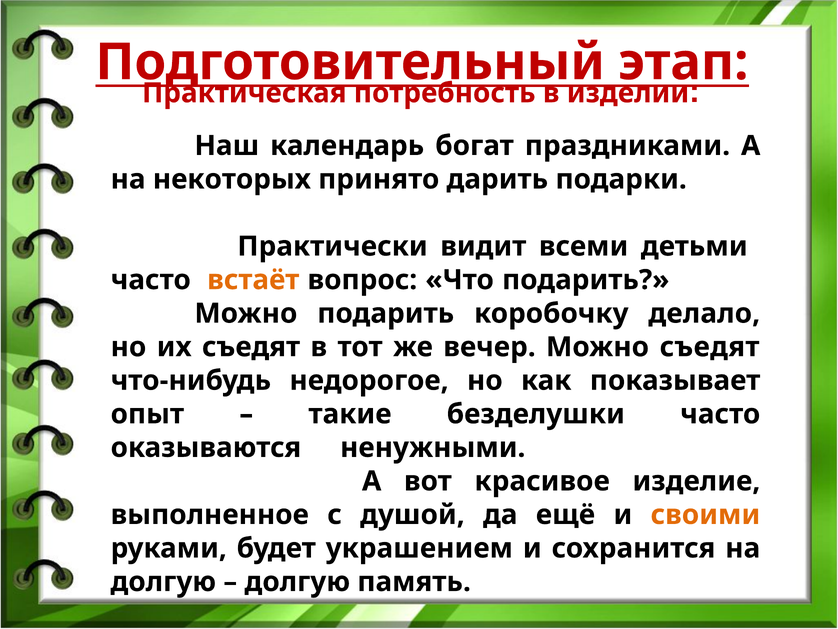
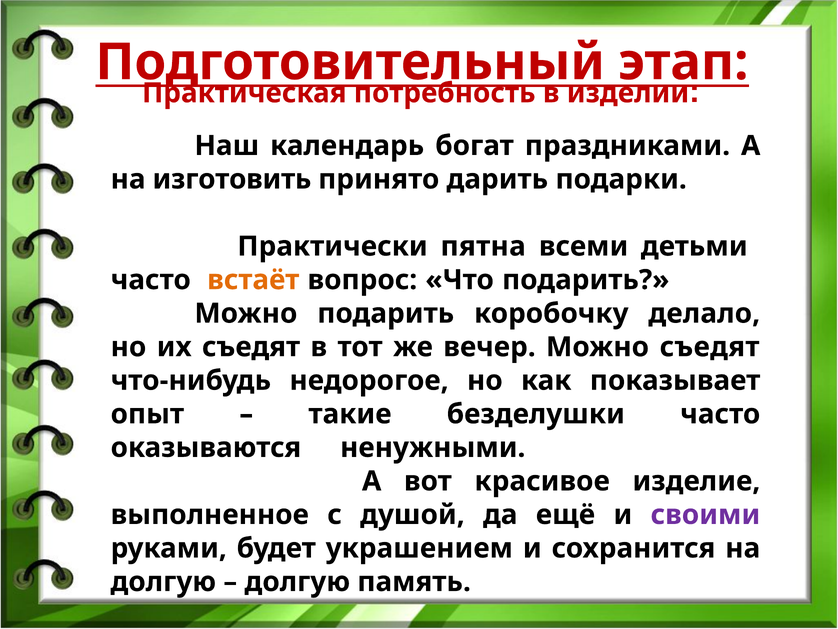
некоторых: некоторых -> изготовить (232, 179)
видит: видит -> пятна (483, 246)
своими colour: orange -> purple (705, 514)
